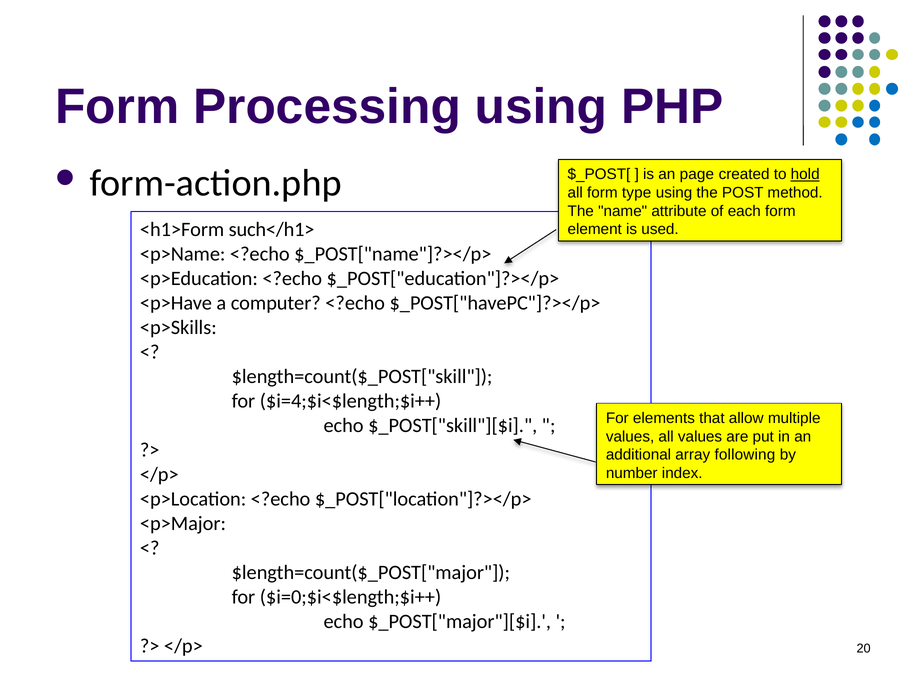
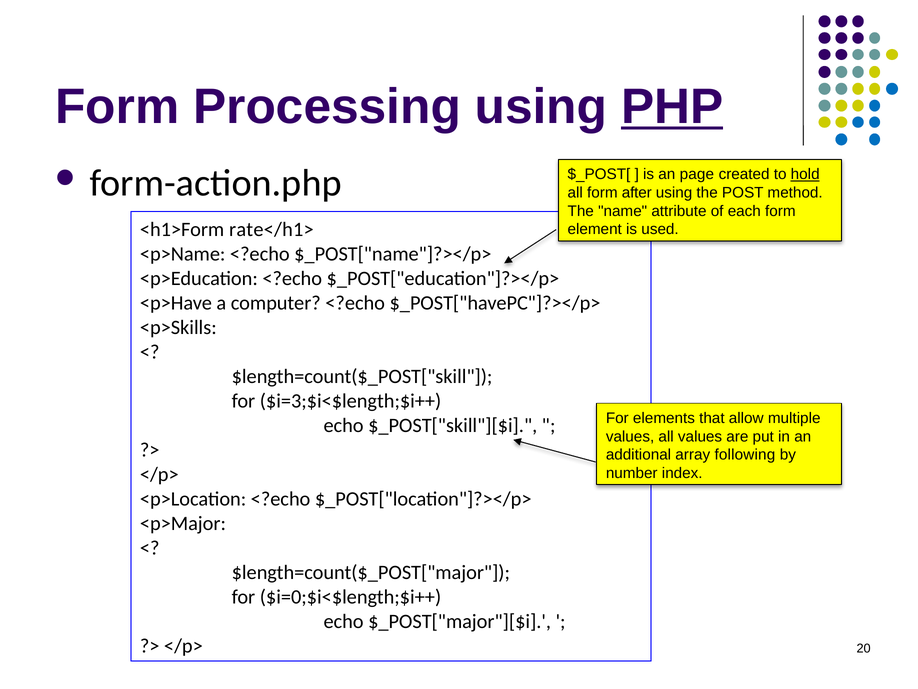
PHP underline: none -> present (672, 107)
type: type -> after (637, 193)
such</h1>: such</h1> -> rate</h1> (271, 229)
$i=4;$i<$length;$i++: $i=4;$i<$length;$i++ -> $i=3;$i<$length;$i++ (351, 401)
